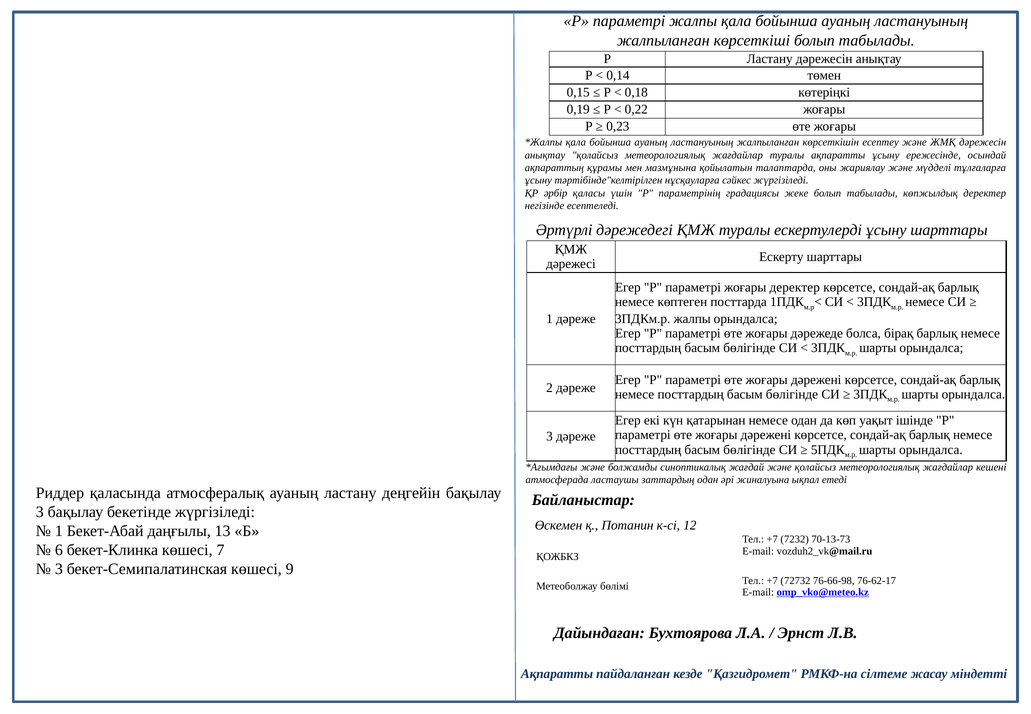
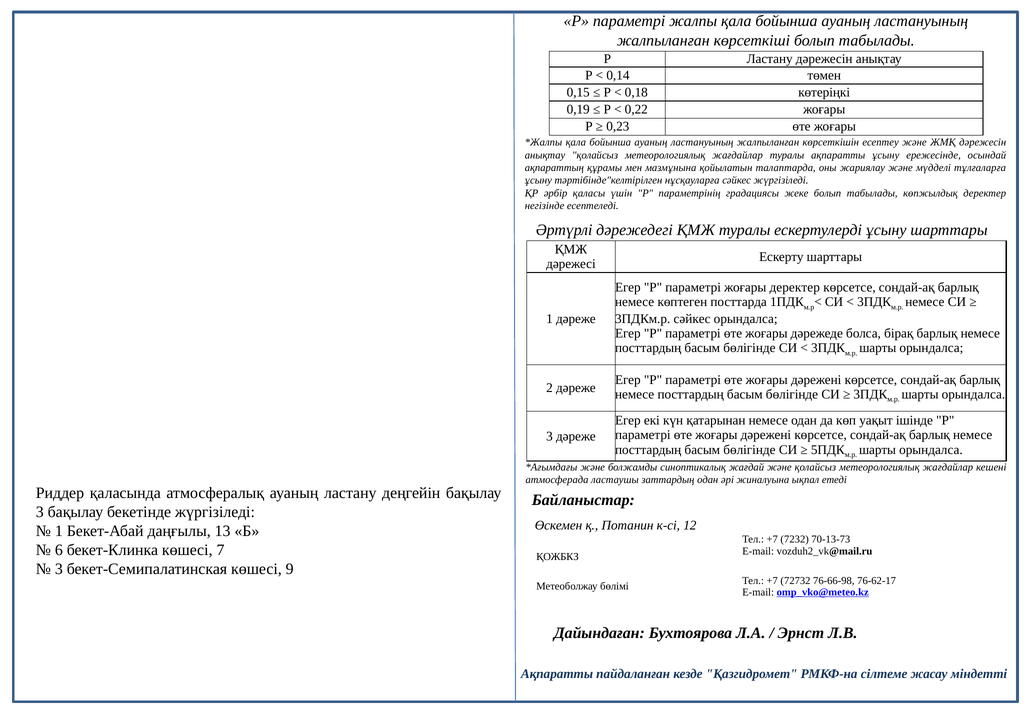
3ПДКм.р жалпы: жалпы -> сәйкес (692, 319)
